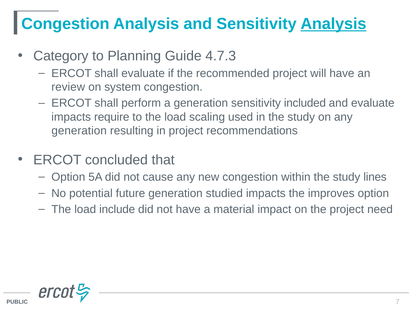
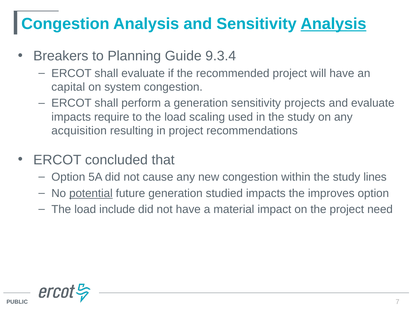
Category: Category -> Breakers (61, 56)
4.7.3: 4.7.3 -> 9.3.4 (221, 56)
review: review -> capital (68, 87)
included: included -> projects (305, 103)
generation: generation -> acquisition (79, 131)
potential underline: none -> present (91, 193)
